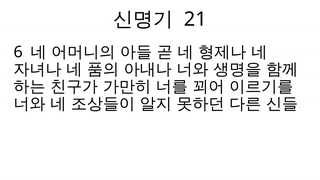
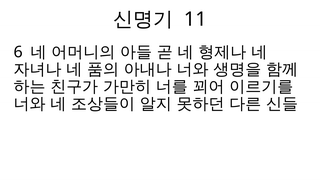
21: 21 -> 11 (195, 19)
